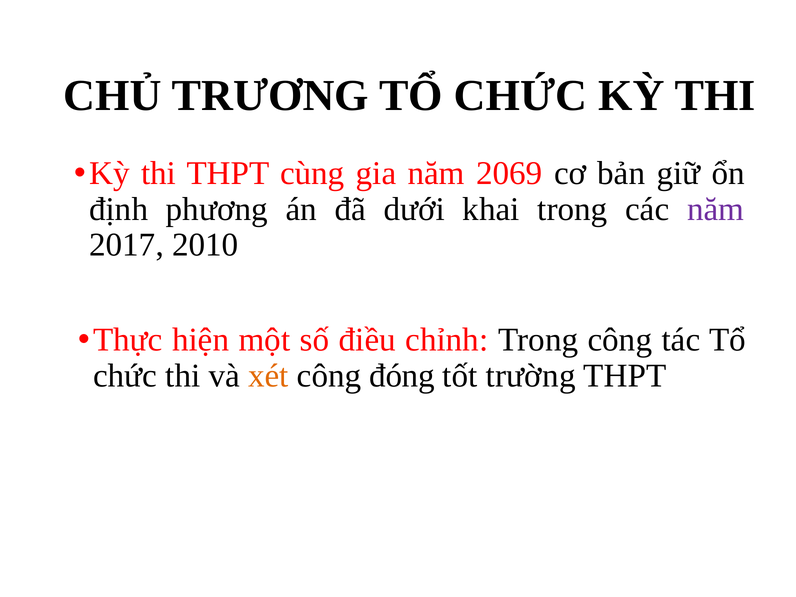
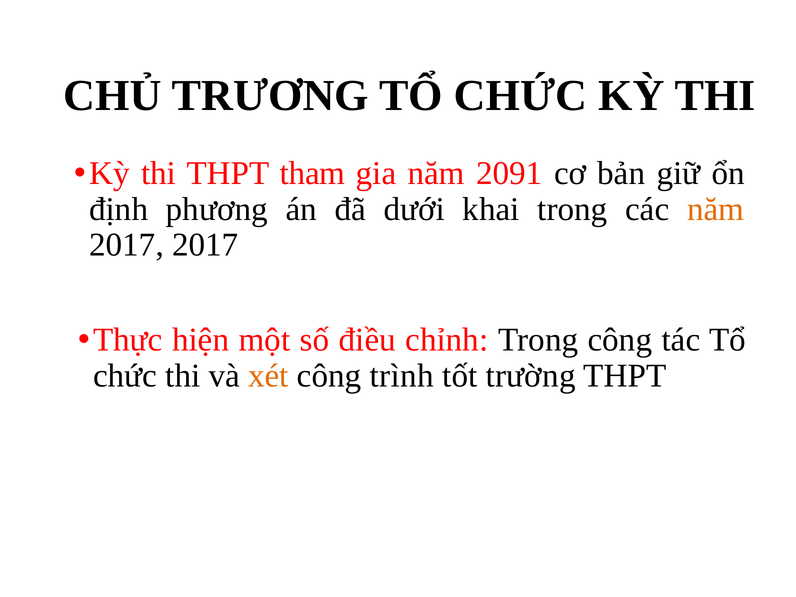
cùng: cùng -> tham (313, 173)
2069: 2069 -> 2091 (509, 173)
năm colour: purple -> orange (716, 209)
2017 2010: 2010 -> 2017 (205, 245)
đóng: đóng -> trình (402, 376)
